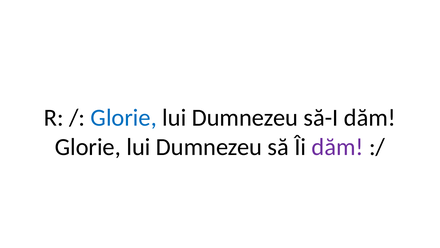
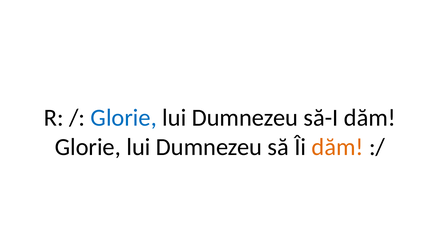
dăm colour: purple -> orange (338, 147)
